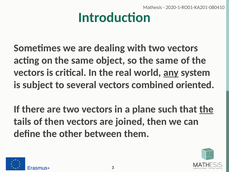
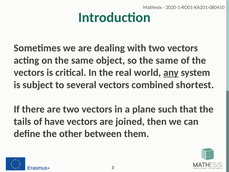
oriented: oriented -> shortest (195, 85)
the underline: present -> none (206, 109)
of then: then -> have (55, 121)
